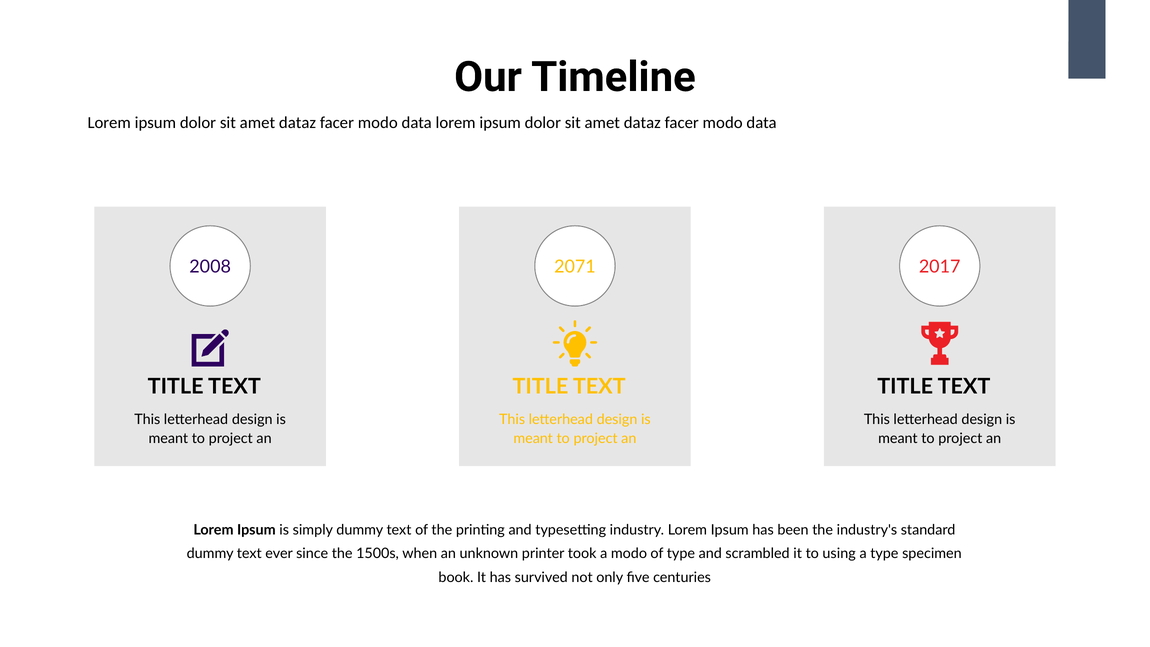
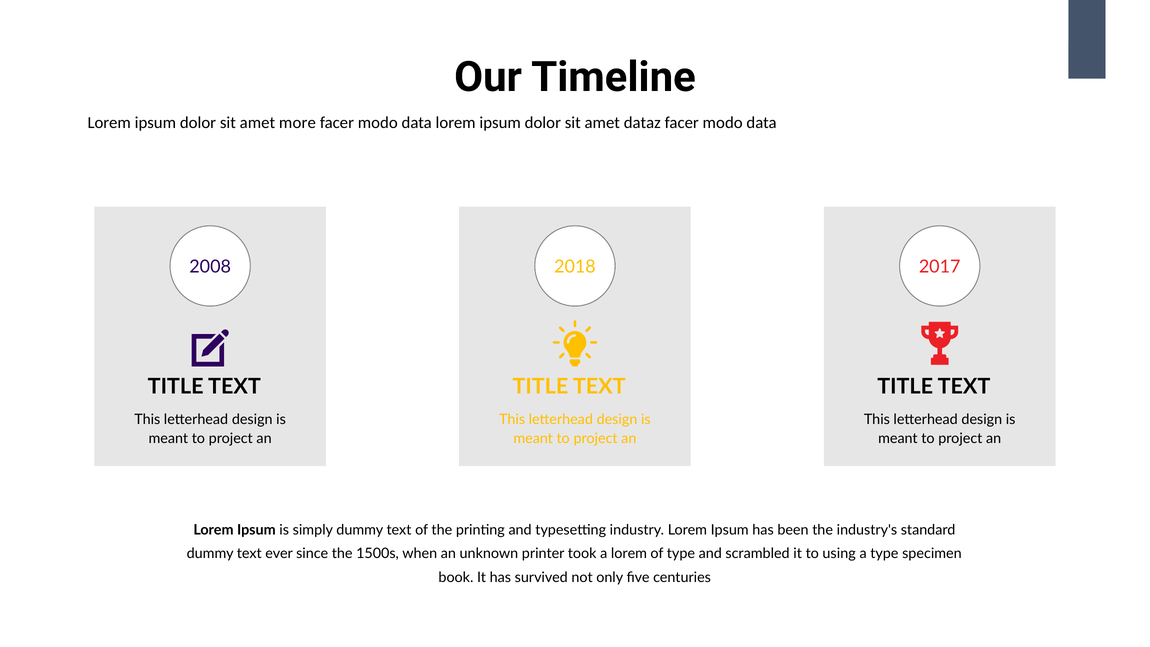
dataz: dataz -> more (297, 123)
2071: 2071 -> 2018 (575, 267)
a modo: modo -> lorem (629, 554)
